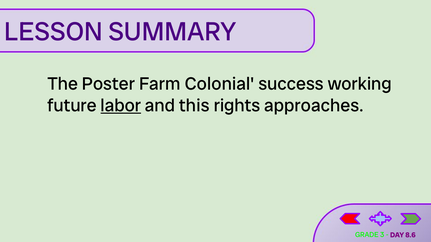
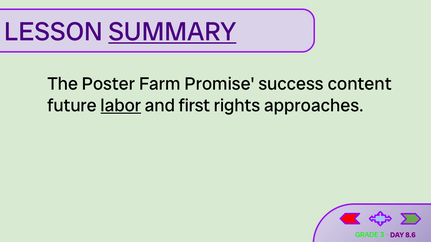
SUMMARY underline: none -> present (172, 32)
Colonial: Colonial -> Promise (220, 84)
working: working -> content (360, 84)
this: this -> first (195, 106)
